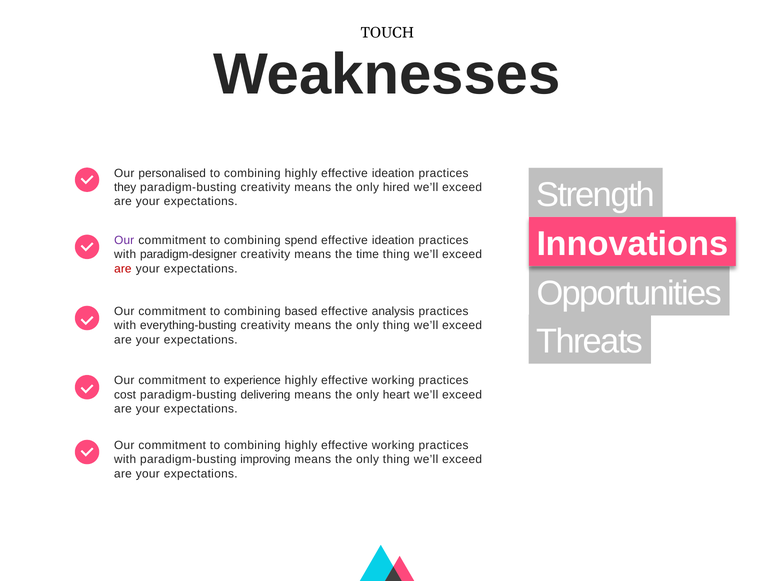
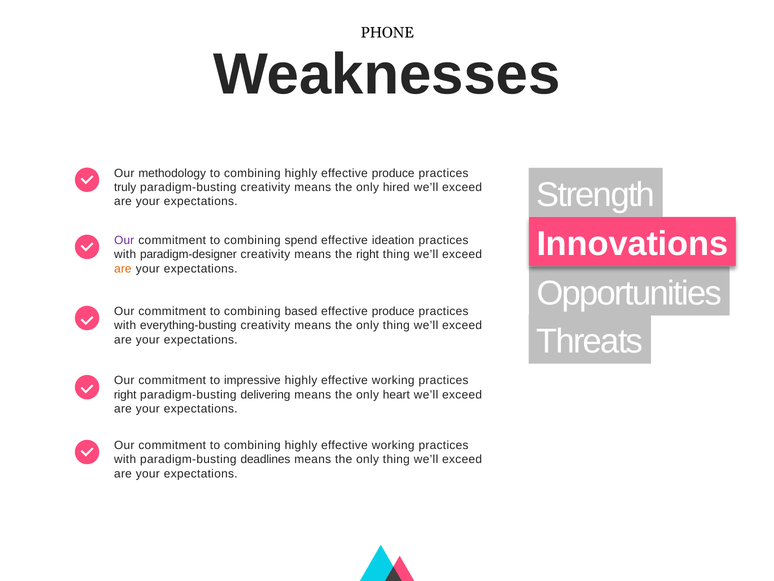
TOUCH: TOUCH -> PHONE (387, 33)
personalised: personalised -> methodology (172, 173)
highly effective ideation: ideation -> produce (393, 173)
they: they -> truly (125, 187)
the time: time -> right (368, 254)
are colour: red -> orange (123, 268)
analysis: analysis -> produce (393, 311)
experience: experience -> impressive (252, 380)
cost: cost -> right (125, 394)
improving: improving -> deadlines (265, 459)
